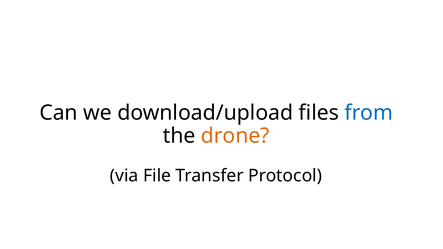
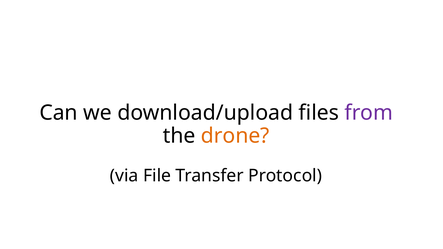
from colour: blue -> purple (369, 113)
